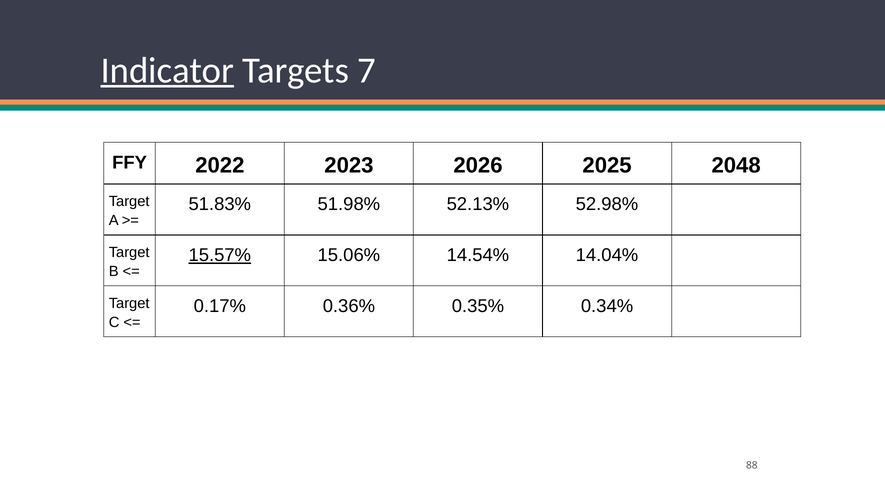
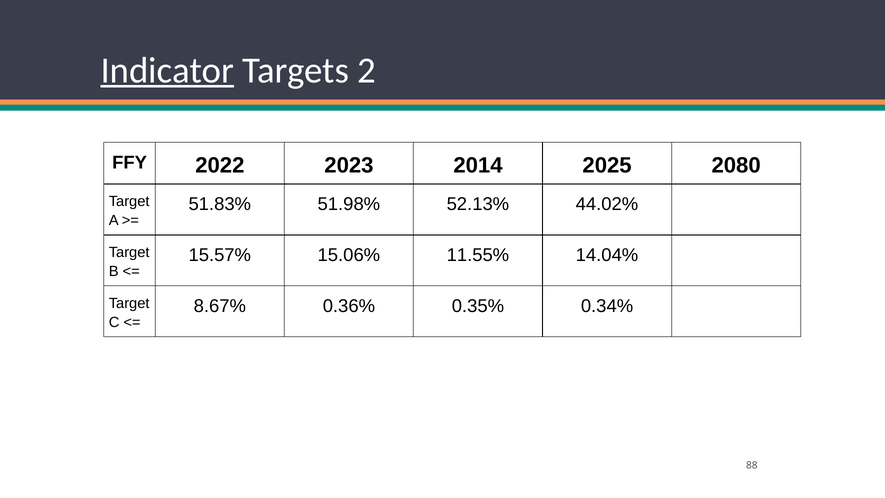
7: 7 -> 2 (367, 70)
2026: 2026 -> 2014 (478, 165)
2048: 2048 -> 2080 (736, 165)
52.98%: 52.98% -> 44.02% (607, 204)
15.57% underline: present -> none (220, 255)
14.54%: 14.54% -> 11.55% (478, 255)
0.17%: 0.17% -> 8.67% (220, 306)
